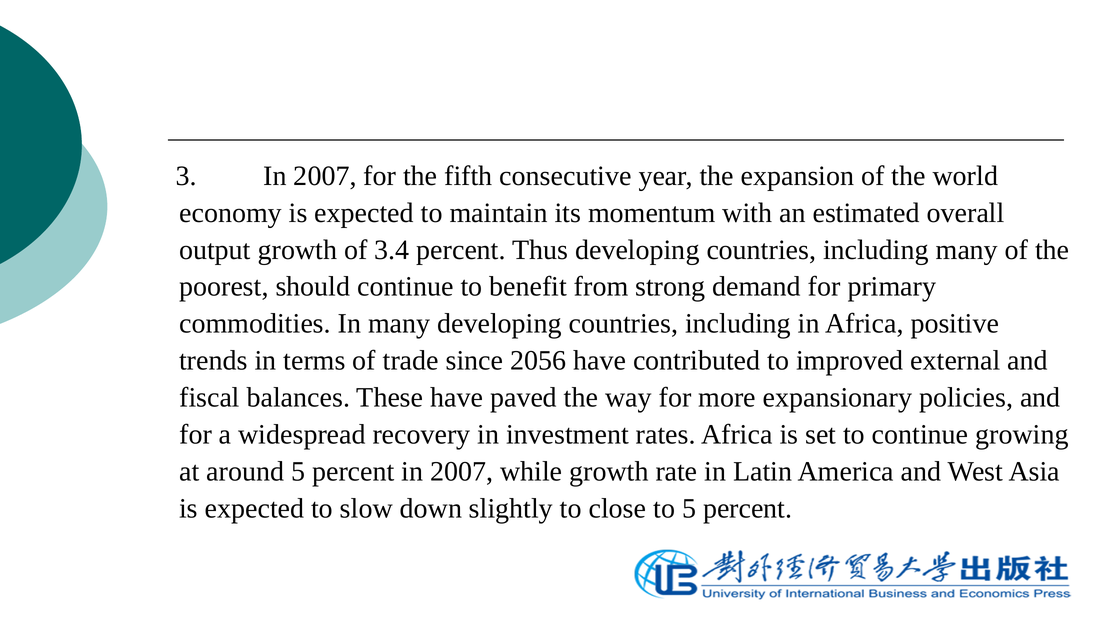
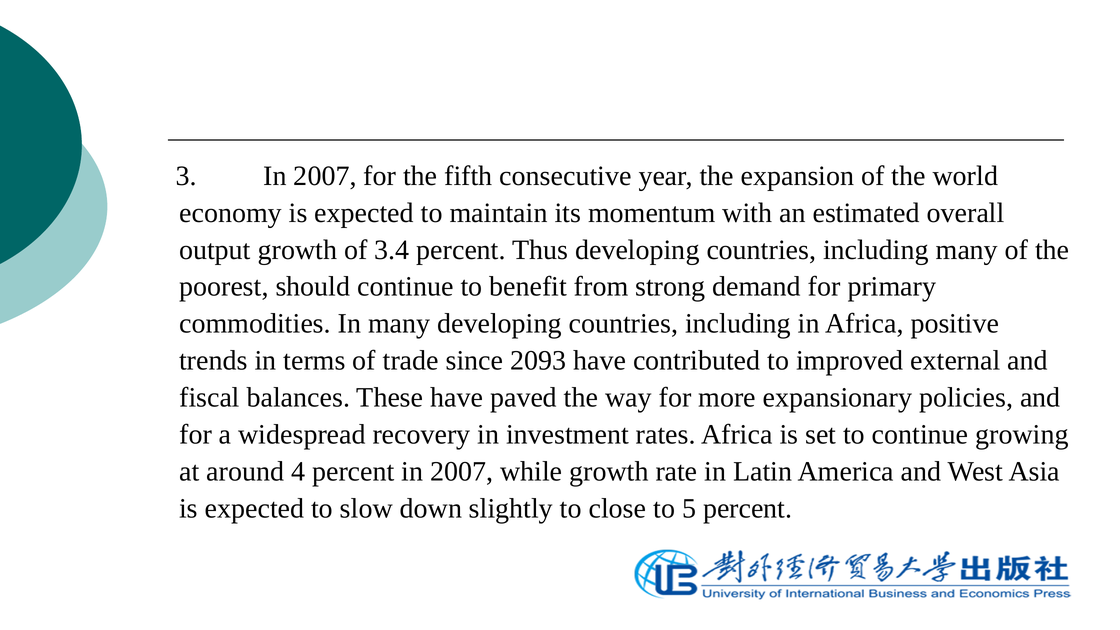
2056: 2056 -> 2093 (538, 361)
around 5: 5 -> 4 (298, 471)
